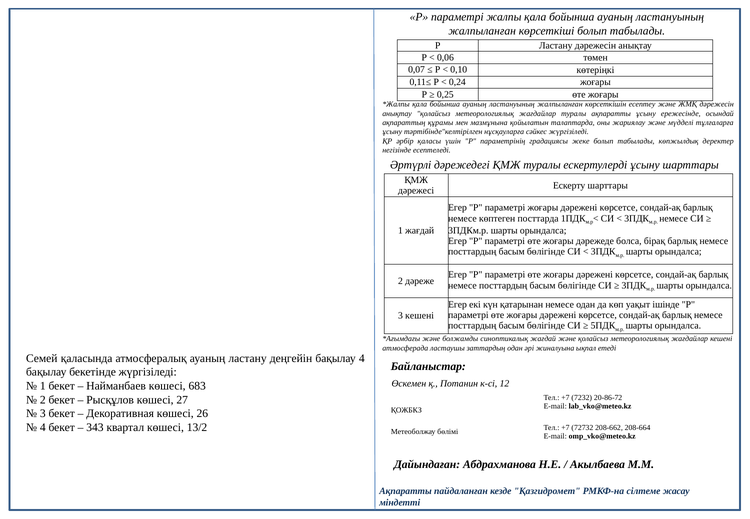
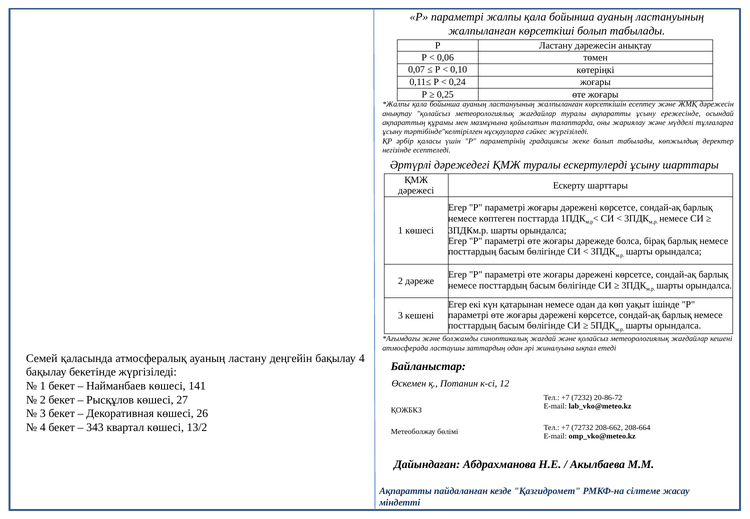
1 жағдай: жағдай -> көшесі (420, 231)
683: 683 -> 141 (197, 386)
